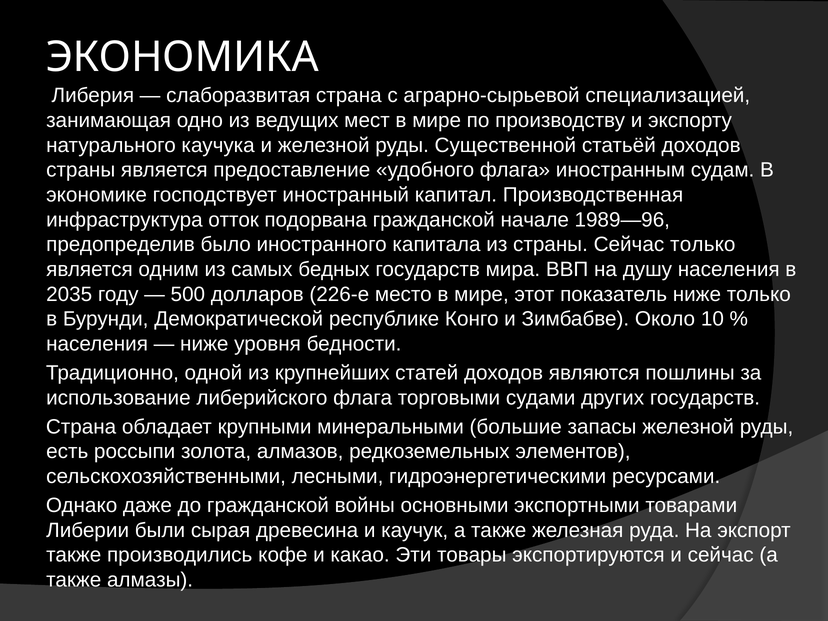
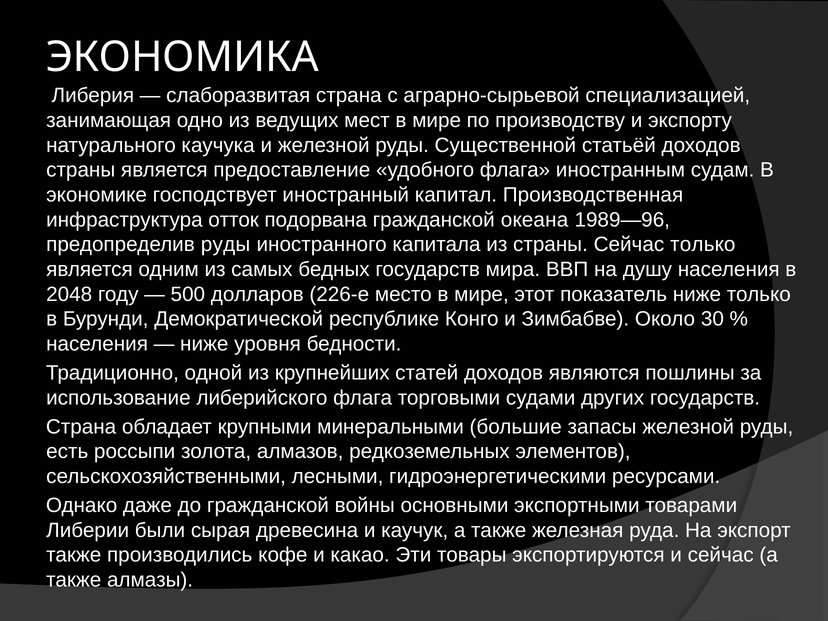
начале: начале -> океана (535, 220)
предопределив было: было -> руды (226, 245)
2035: 2035 -> 2048 (69, 294)
10: 10 -> 30 (712, 319)
